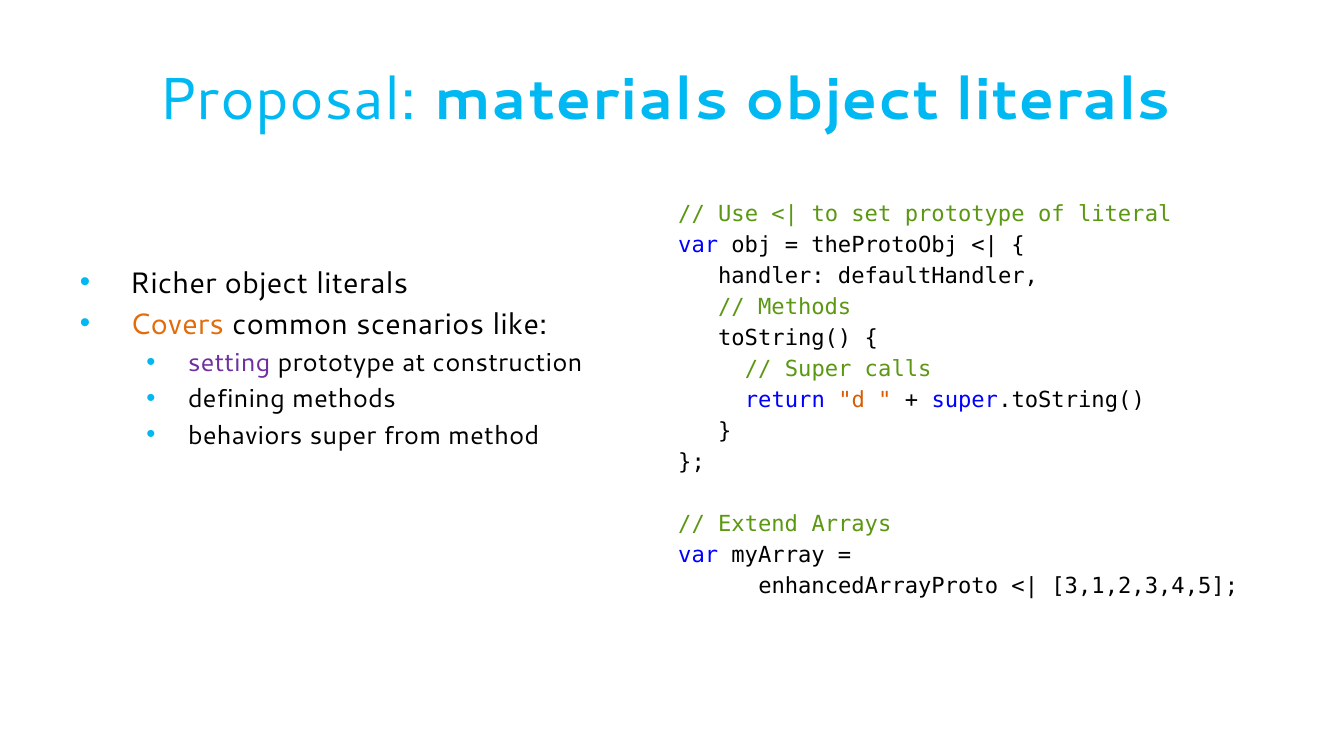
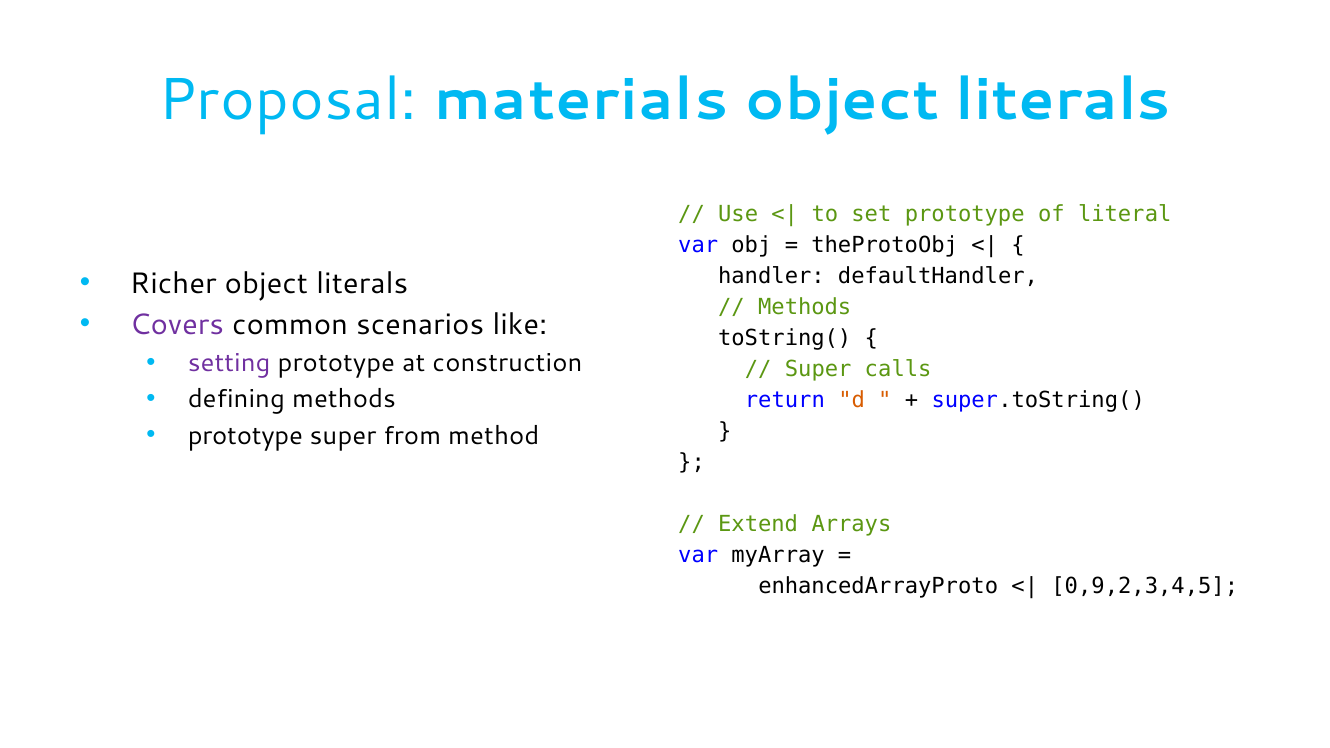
Covers colour: orange -> purple (177, 325)
behaviors: behaviors -> prototype (245, 436)
3,1,2,3,4,5: 3,1,2,3,4,5 -> 0,9,2,3,4,5 (1145, 587)
